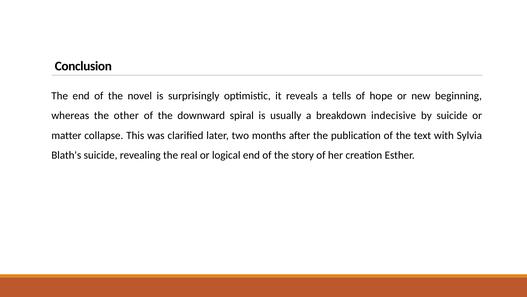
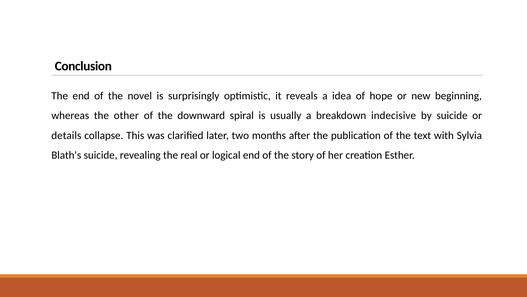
tells: tells -> idea (342, 96)
matter: matter -> details (66, 135)
